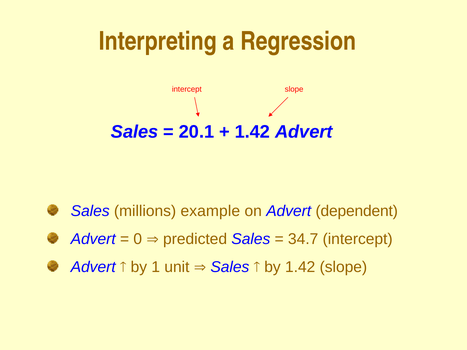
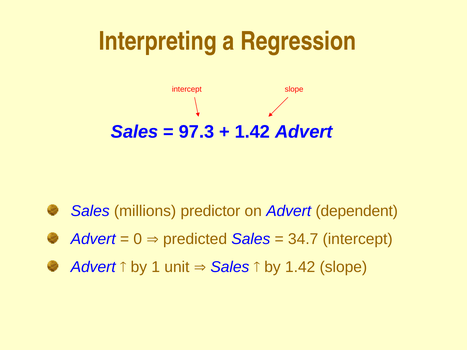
20.1: 20.1 -> 97.3 (197, 132)
example: example -> predictor (210, 211)
